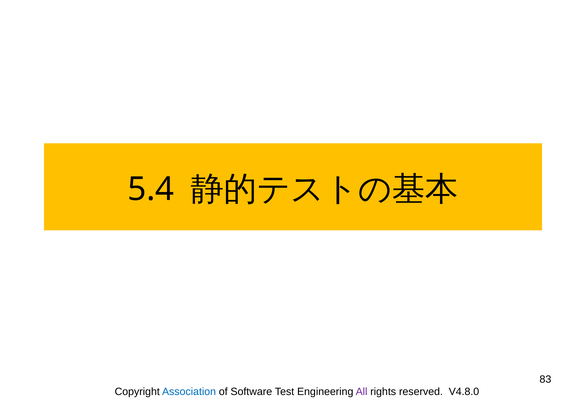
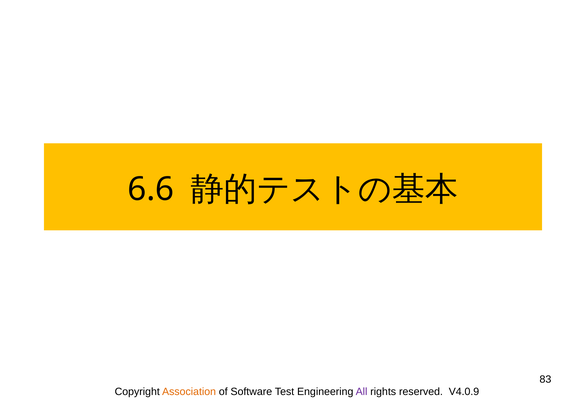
5.4: 5.4 -> 6.6 (151, 189)
Association colour: blue -> orange (189, 392)
V4.8.0: V4.8.0 -> V4.0.9 (464, 392)
